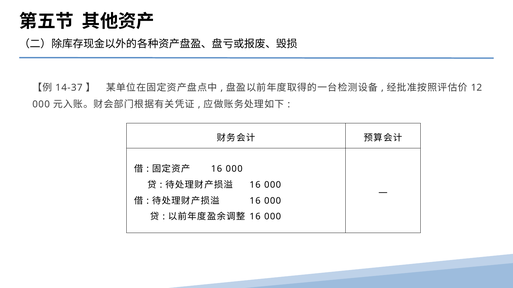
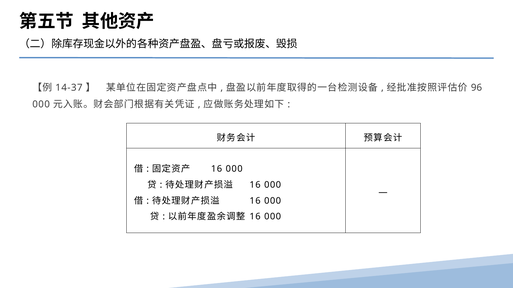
12: 12 -> 96 (476, 88)
